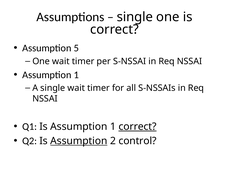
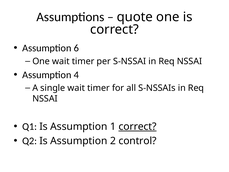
single: single -> quote (135, 17)
5: 5 -> 6 (76, 48)
1: 1 -> 4 (76, 75)
Assumption underline: present -> none (79, 141)
